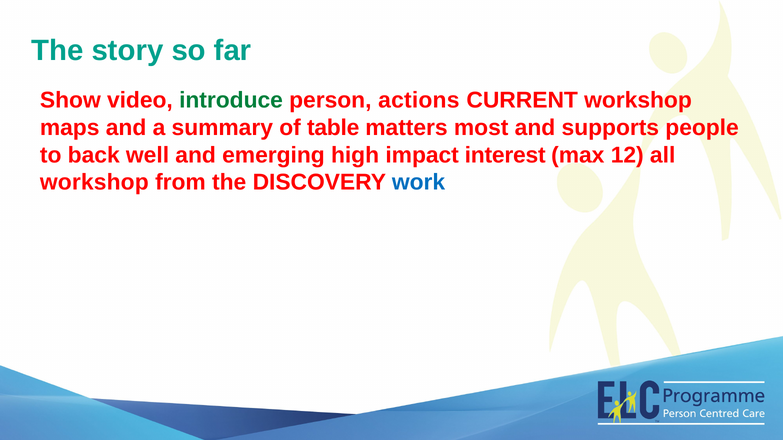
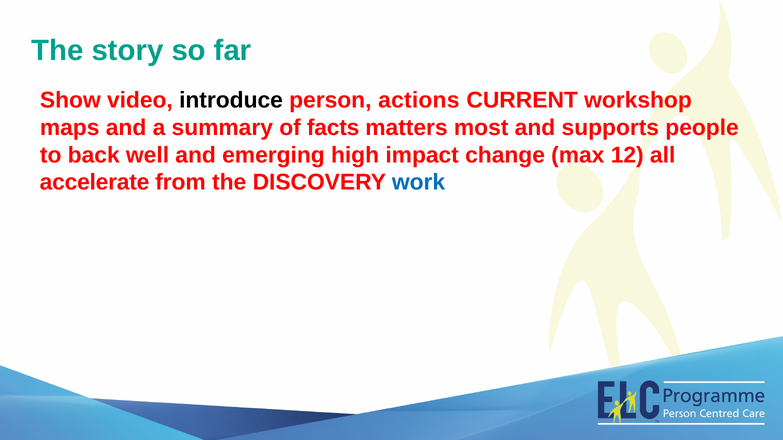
introduce colour: green -> black (231, 100)
table: table -> facts (333, 128)
interest: interest -> change (505, 155)
workshop: workshop -> accelerate (95, 183)
